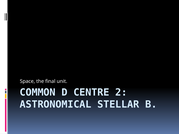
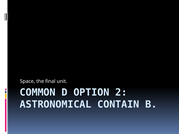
CENTRE: CENTRE -> OPTION (91, 93)
STELLAR: STELLAR -> CONTAIN (118, 104)
